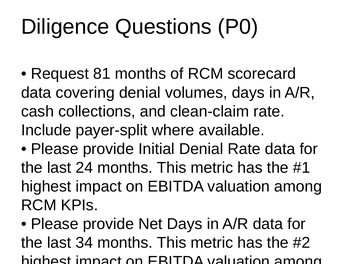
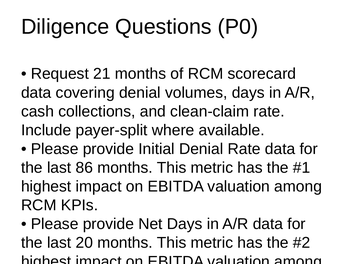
81: 81 -> 21 (102, 74)
24: 24 -> 86 (84, 167)
34: 34 -> 20 (84, 242)
